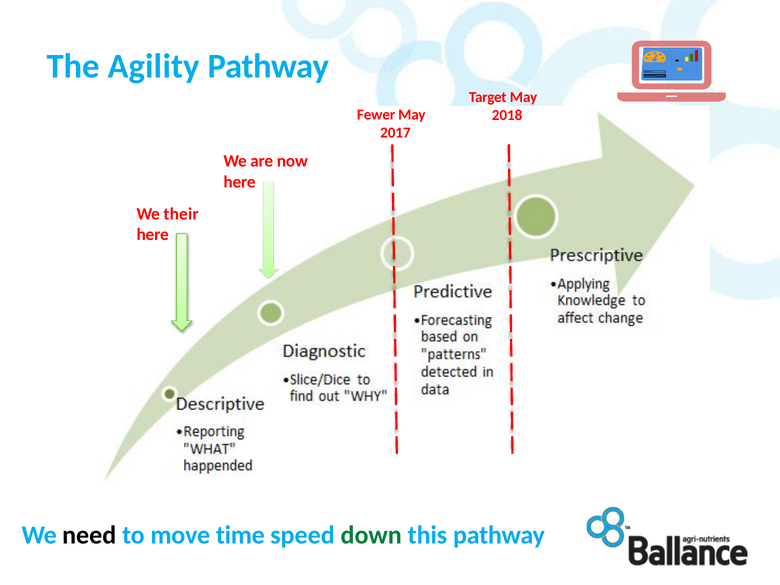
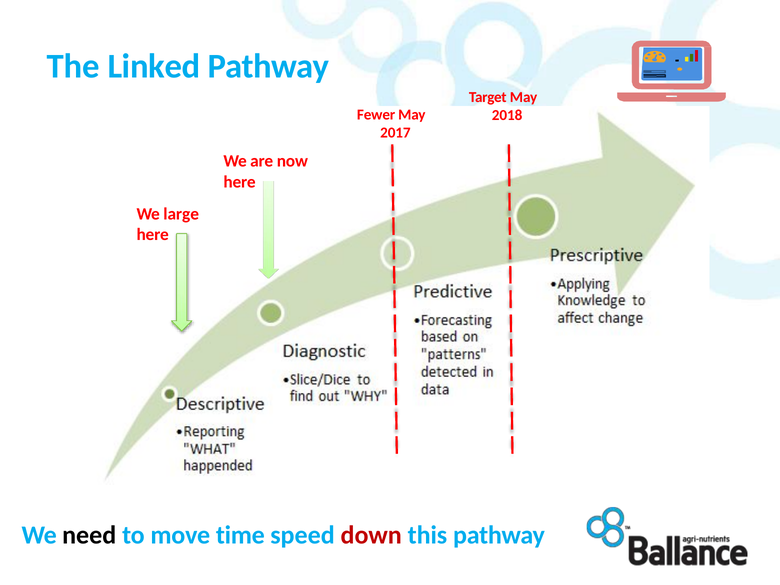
Agility: Agility -> Linked (154, 66)
their: their -> large (181, 214)
down colour: green -> red (371, 535)
